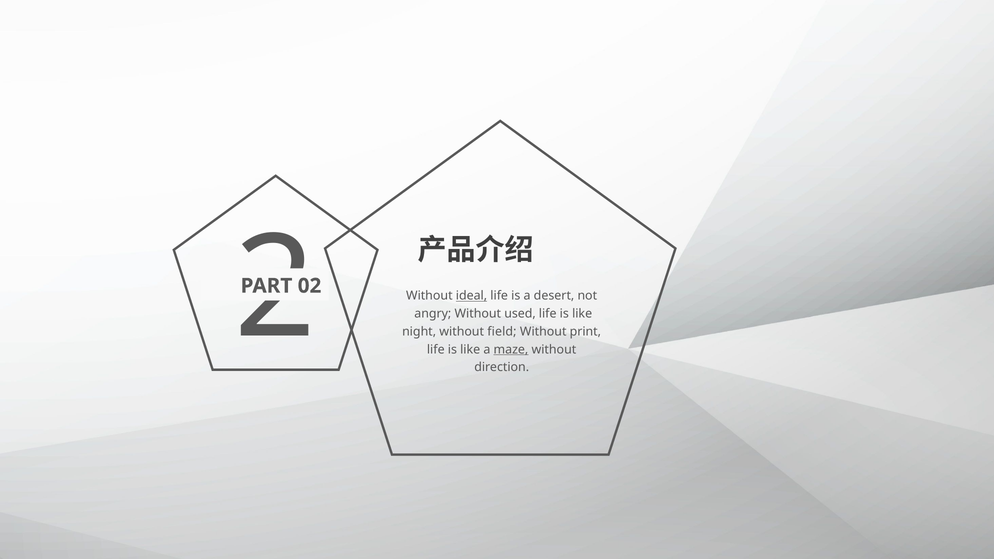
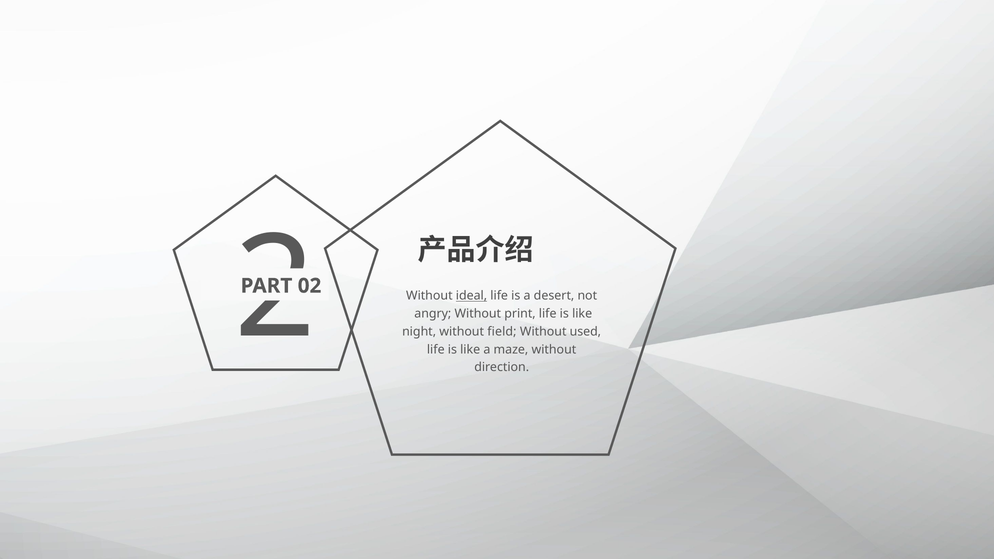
used: used -> print (520, 314)
print: print -> used (585, 332)
maze underline: present -> none (511, 350)
